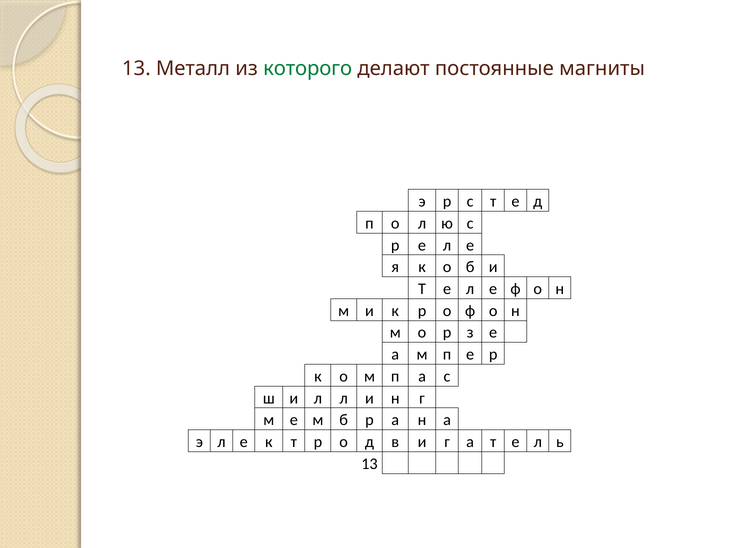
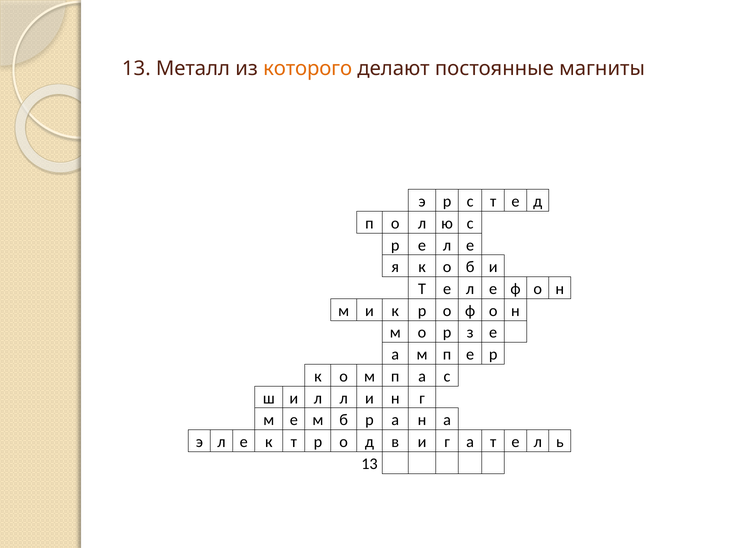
которого colour: green -> orange (308, 69)
